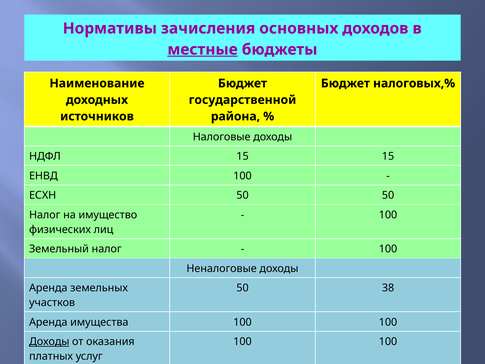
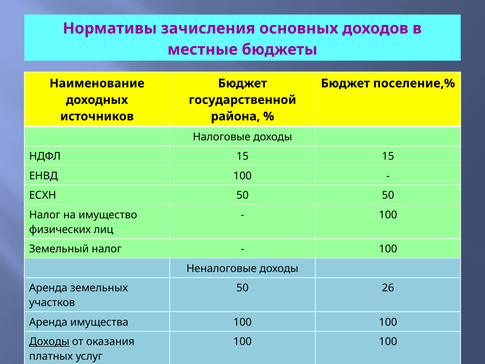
местные underline: present -> none (203, 50)
налоговых,%: налоговых,% -> поселение,% (414, 83)
38: 38 -> 26 (388, 288)
